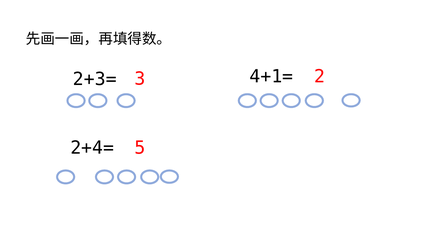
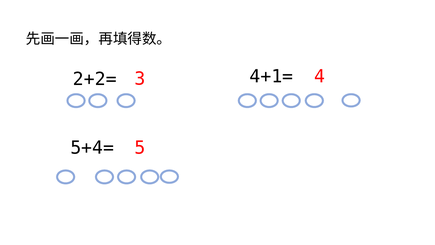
2: 2 -> 4 (320, 76)
2+3=: 2+3= -> 2+2= (95, 79)
2+4=: 2+4= -> 5+4= (92, 148)
